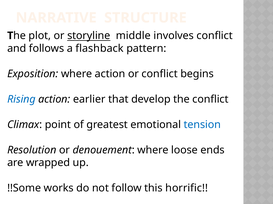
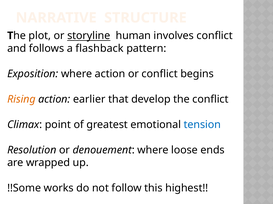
middle: middle -> human (133, 36)
Rising colour: blue -> orange (21, 99)
horrific: horrific -> highest (187, 189)
